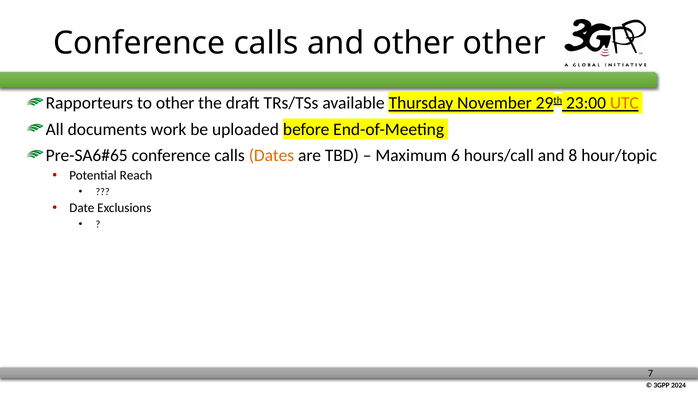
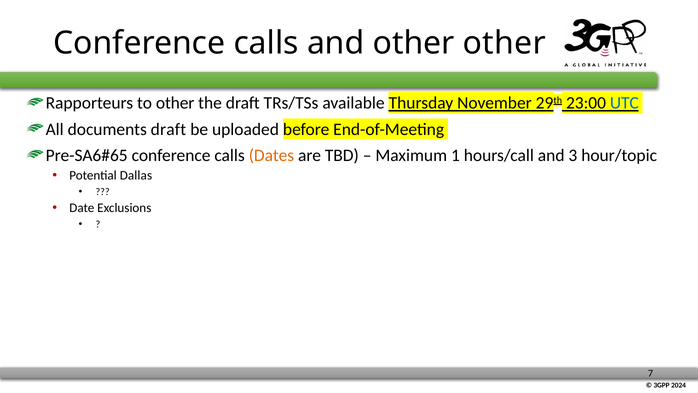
UTC colour: orange -> blue (624, 103)
documents work: work -> draft (168, 129)
6: 6 -> 1 (455, 155)
8: 8 -> 3 (573, 155)
Reach: Reach -> Dallas (136, 175)
